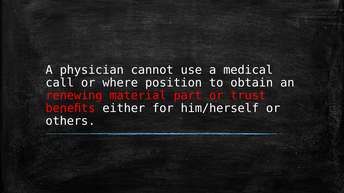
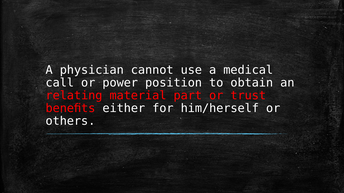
where: where -> power (120, 83)
renewing: renewing -> relating (74, 96)
